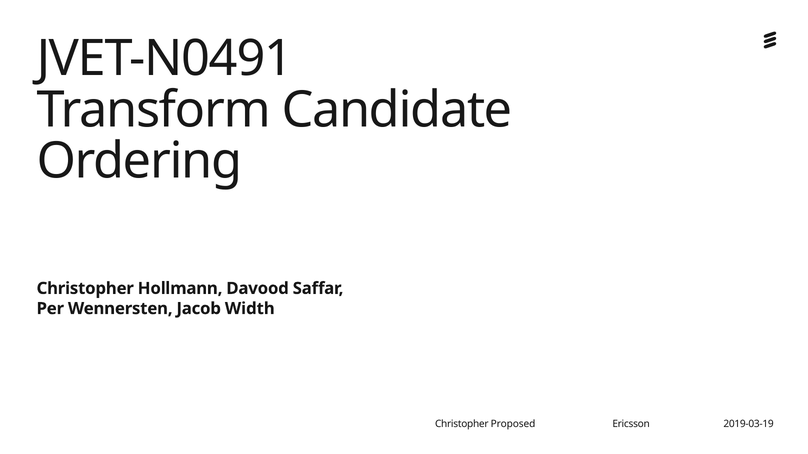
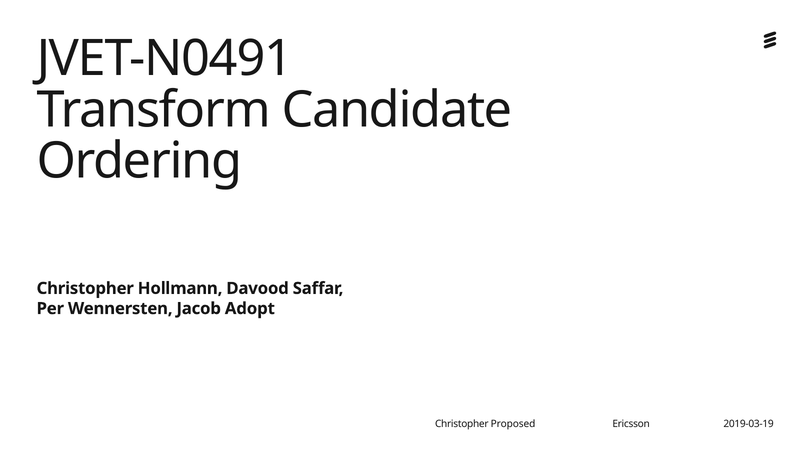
Width: Width -> Adopt (250, 309)
